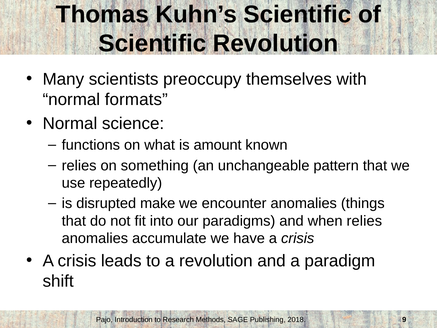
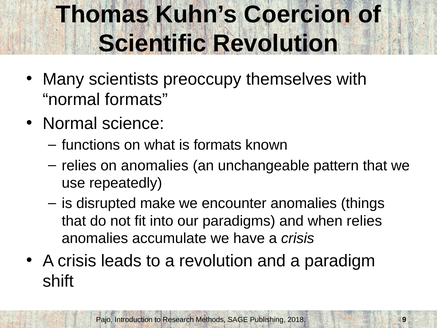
Kuhn’s Scientific: Scientific -> Coercion (297, 14)
is amount: amount -> formats (218, 145)
on something: something -> anomalies (155, 165)
